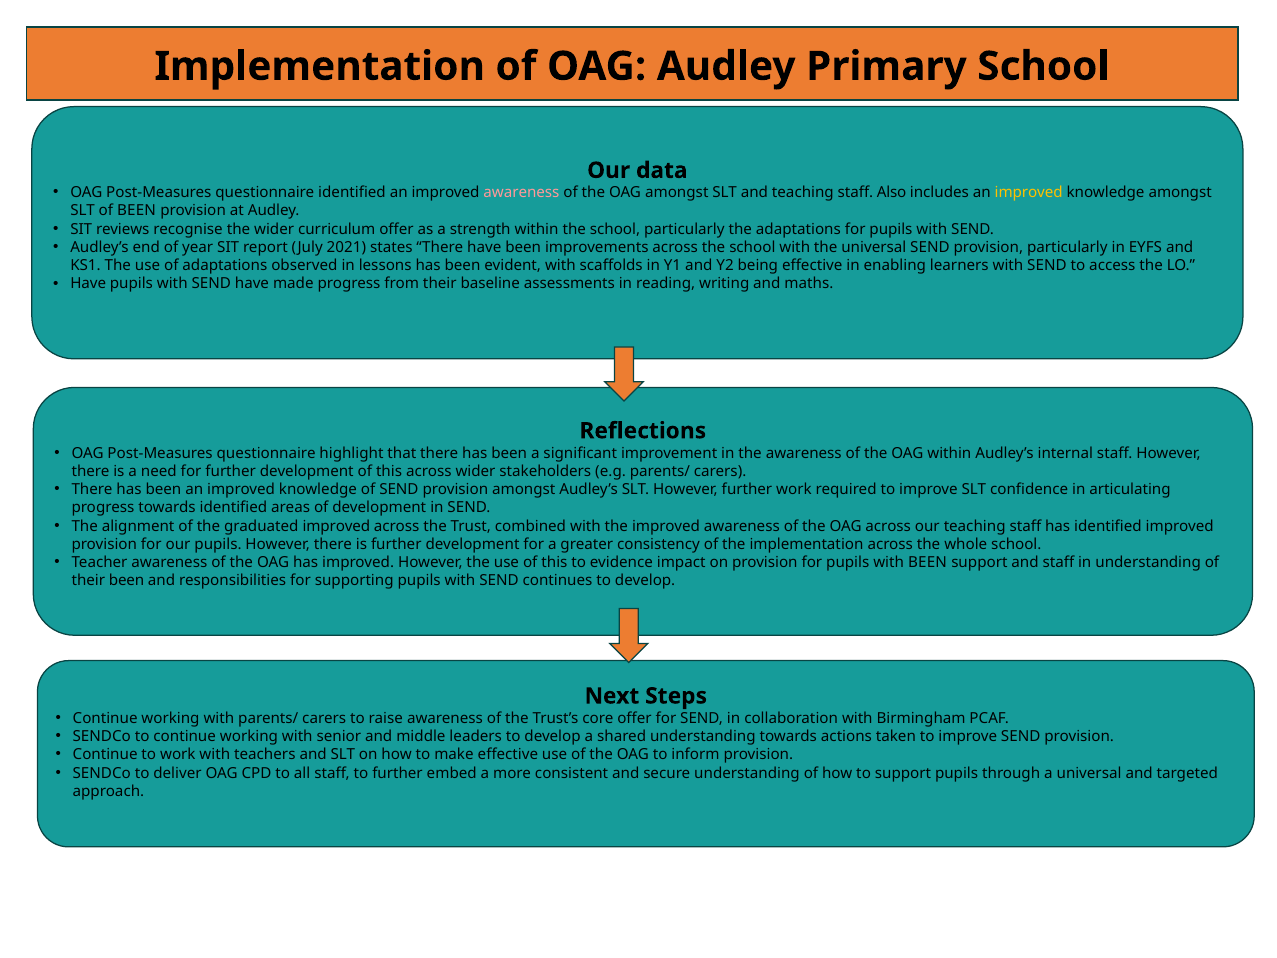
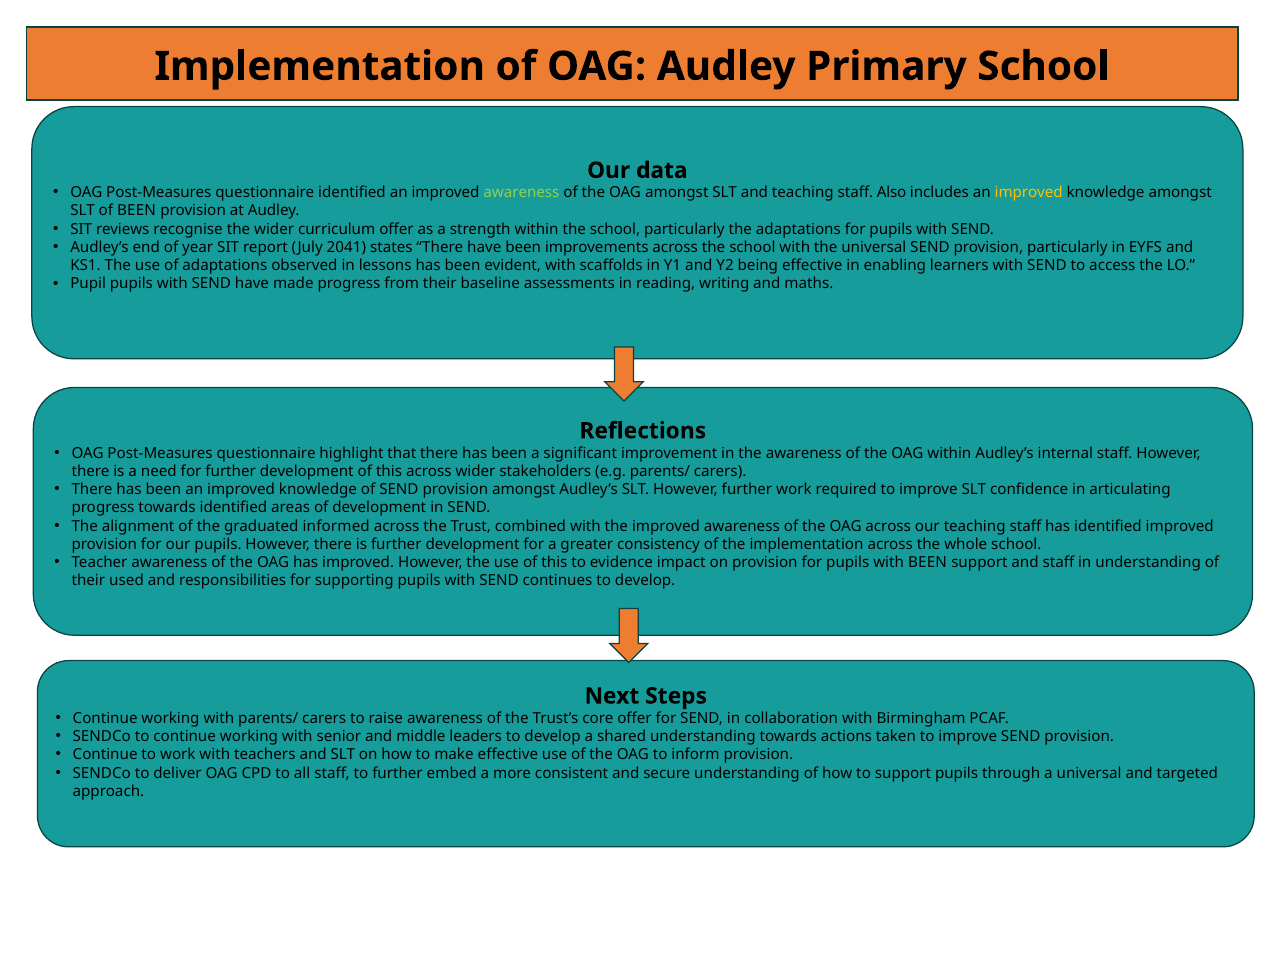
awareness colour: pink -> light green (521, 193)
2021: 2021 -> 2041 (346, 247)
Have: Have -> Pupil (88, 284)
graduated improved: improved -> informed (336, 526)
their been: been -> used (126, 581)
